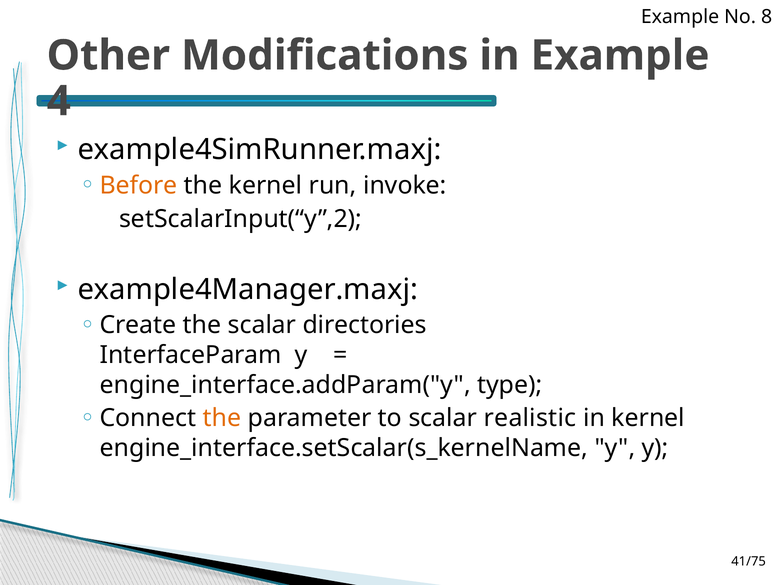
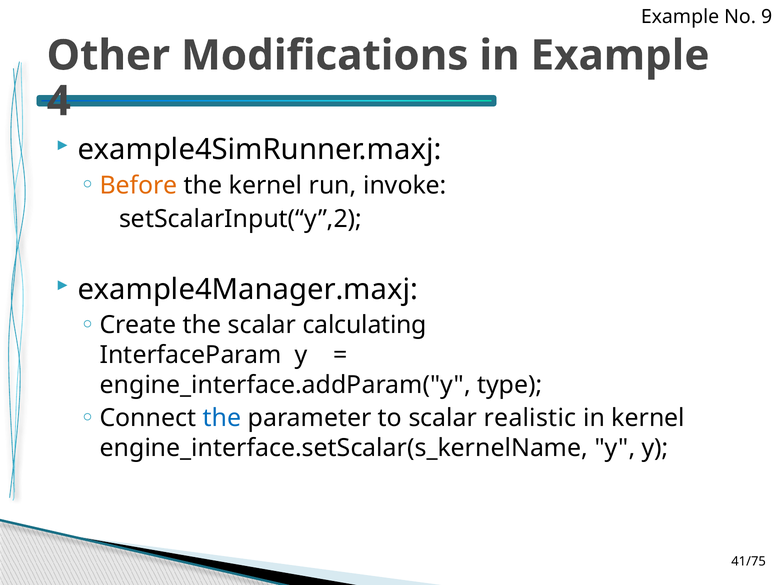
8: 8 -> 9 (767, 17)
directories: directories -> calculating (365, 325)
the colour: orange -> blue (222, 418)
